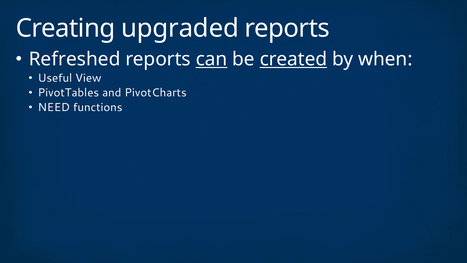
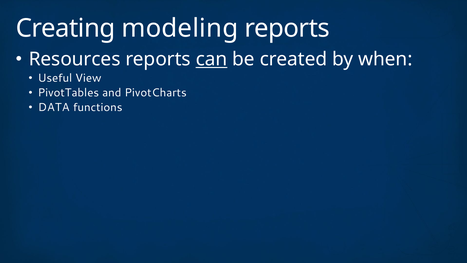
upgraded: upgraded -> modeling (180, 28)
Refreshed: Refreshed -> Resources (75, 59)
created underline: present -> none (293, 59)
NEED: NEED -> DATA (54, 107)
